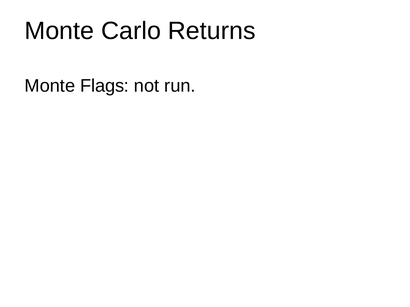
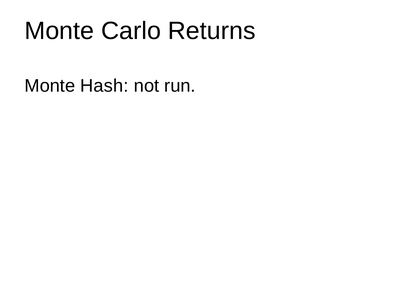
Flags: Flags -> Hash (104, 86)
